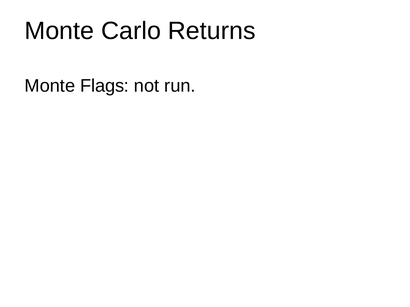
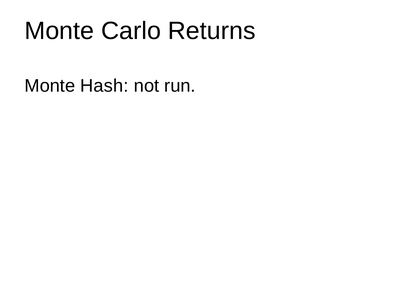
Flags: Flags -> Hash (104, 86)
